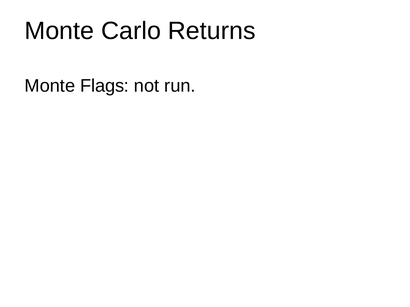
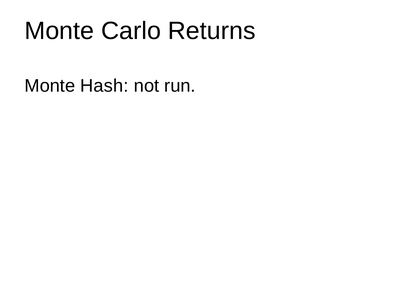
Flags: Flags -> Hash (104, 86)
